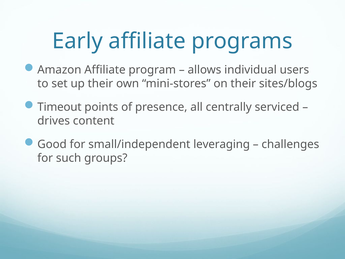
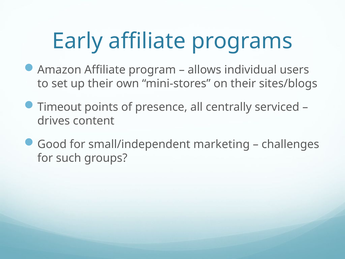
leveraging: leveraging -> marketing (222, 144)
